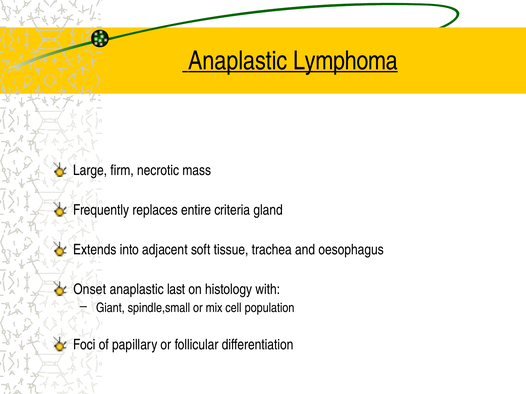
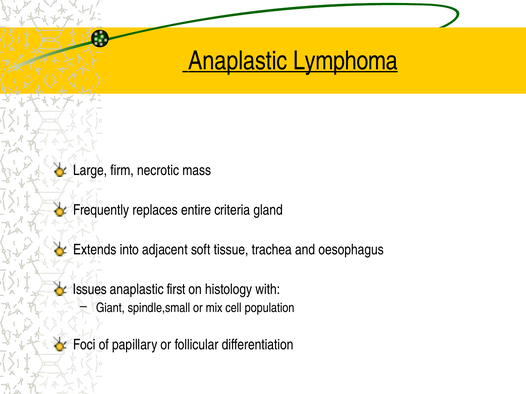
Onset: Onset -> Issues (90, 290)
last: last -> first (176, 290)
